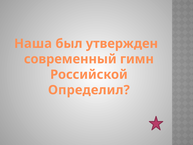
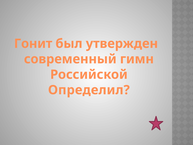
Наша: Наша -> Гонит (33, 44)
